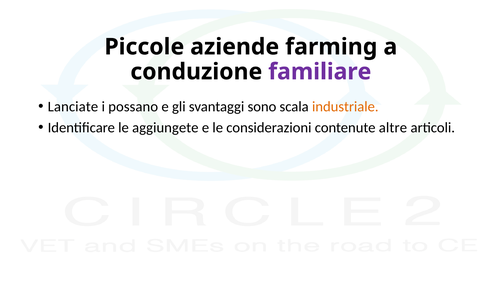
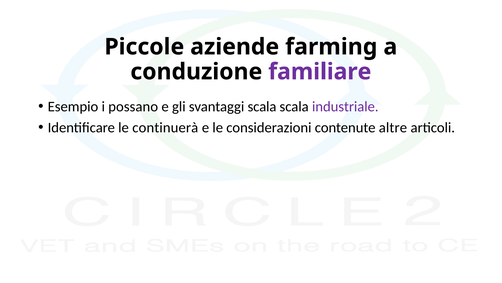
Lanciate: Lanciate -> Esempio (73, 106)
svantaggi sono: sono -> scala (262, 106)
industriale colour: orange -> purple (345, 106)
aggiungete: aggiungete -> continuerà (165, 127)
